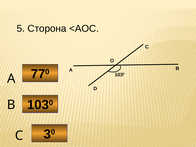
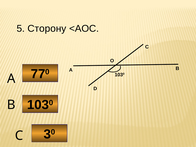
Сторона: Сторона -> Сторону (47, 29)
